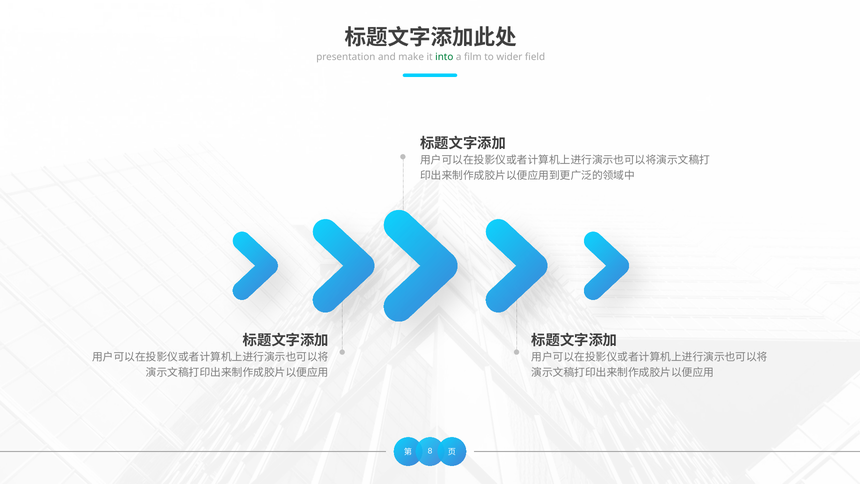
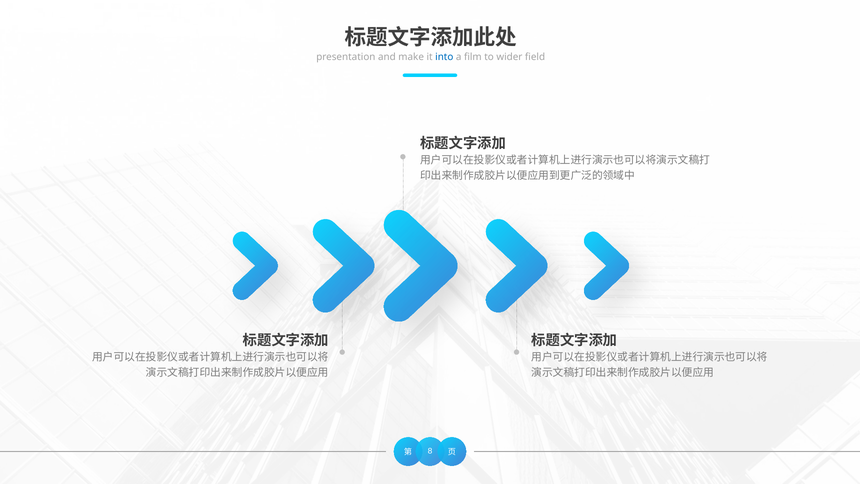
into colour: green -> blue (444, 57)
